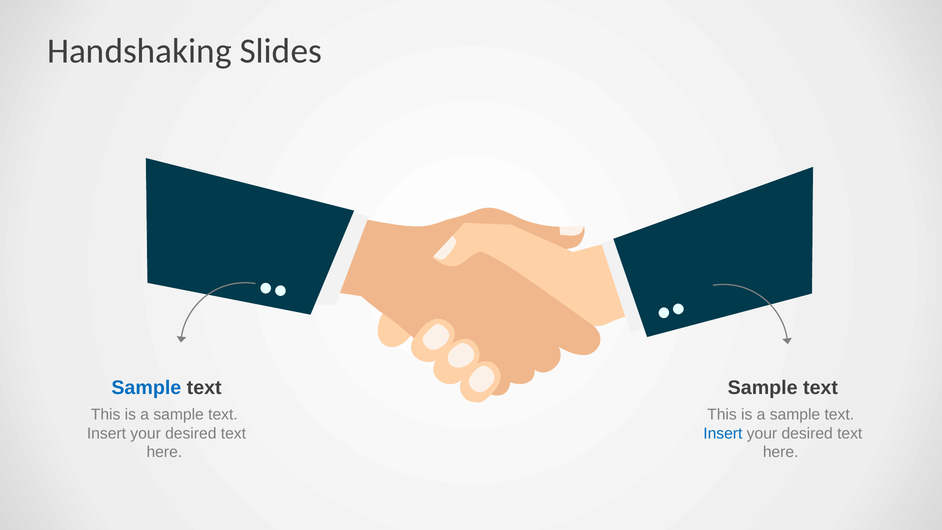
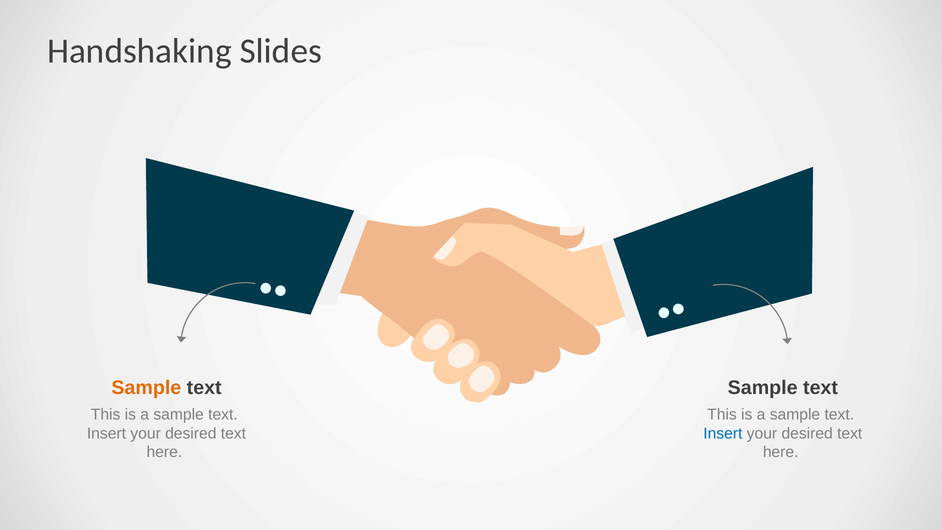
Sample colour: blue -> orange (146, 388)
